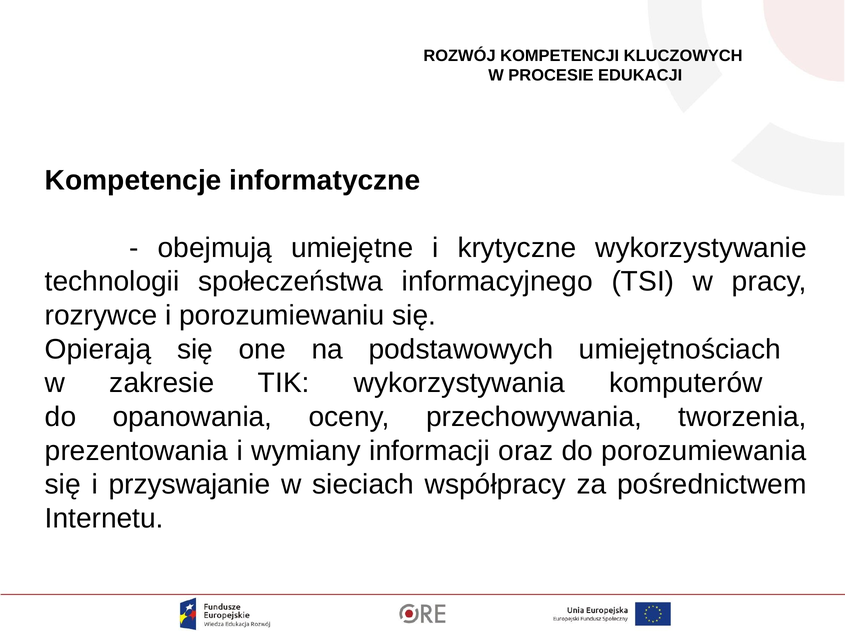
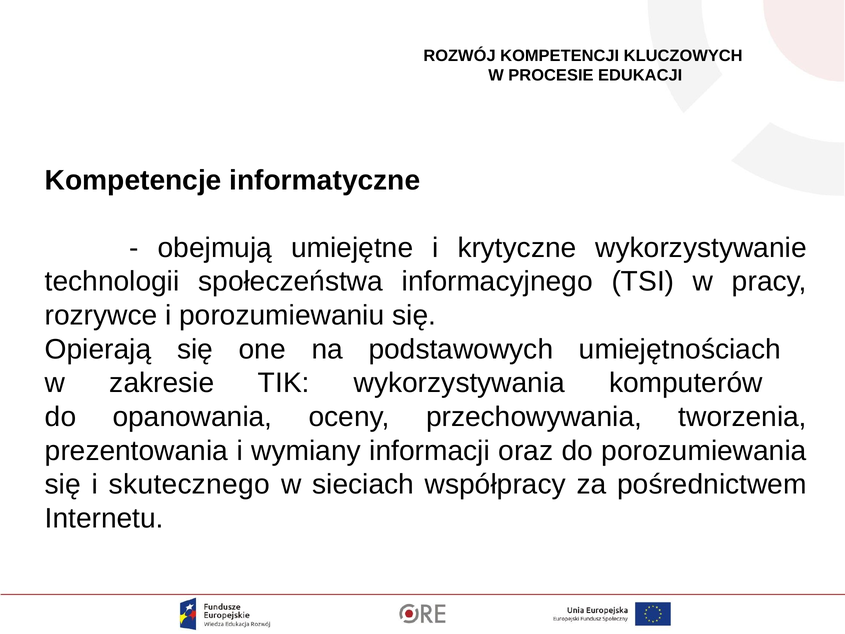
przyswajanie: przyswajanie -> skutecznego (189, 484)
